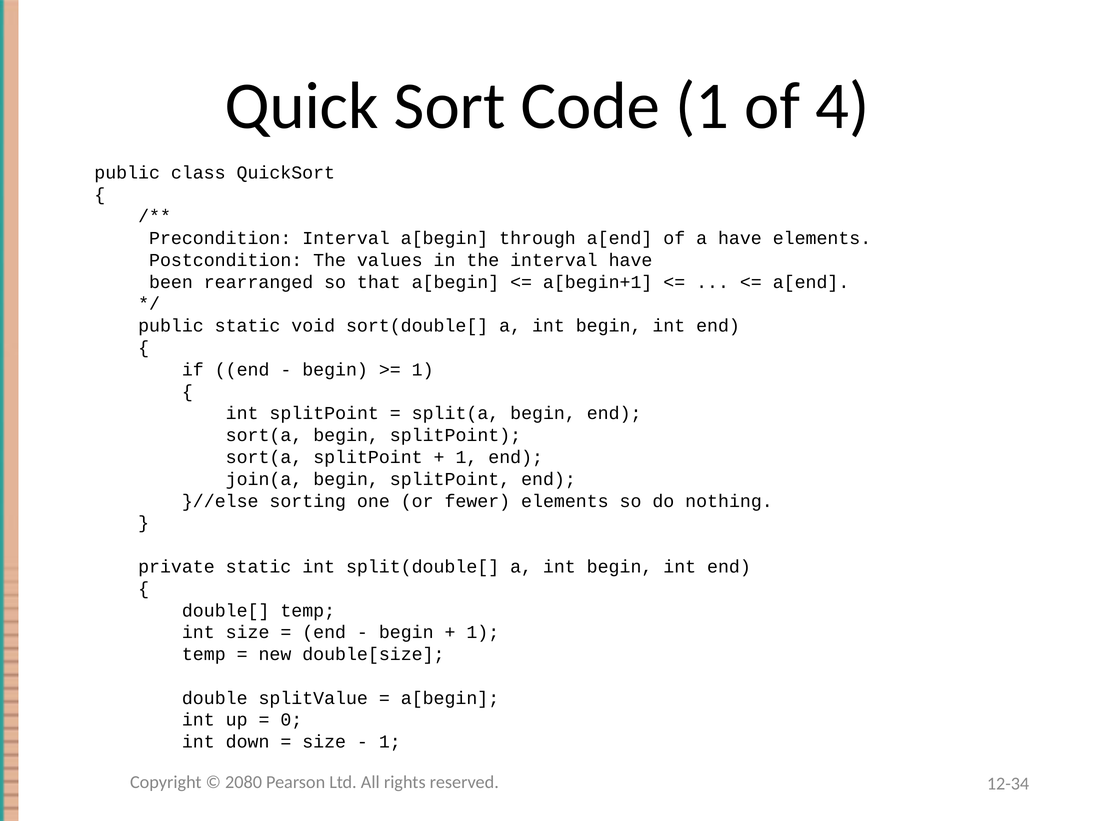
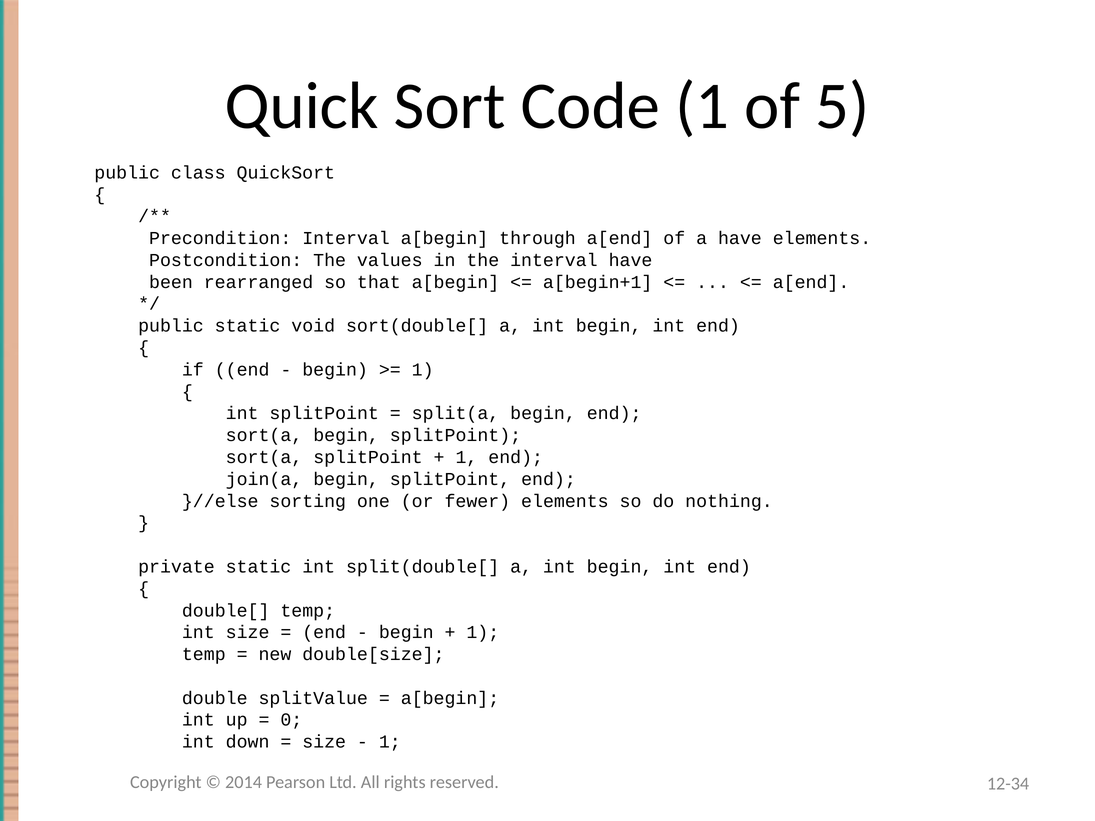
4: 4 -> 5 (842, 106)
2080: 2080 -> 2014 (244, 782)
